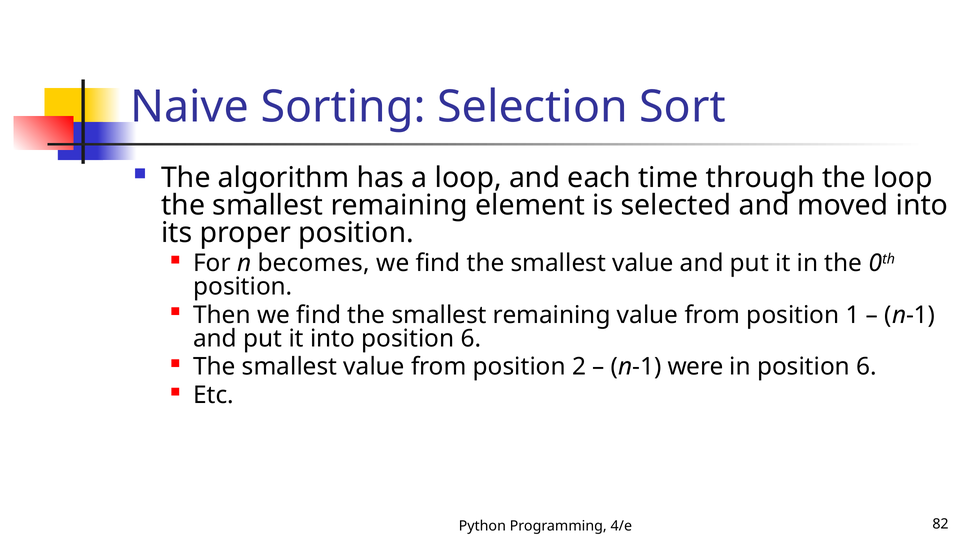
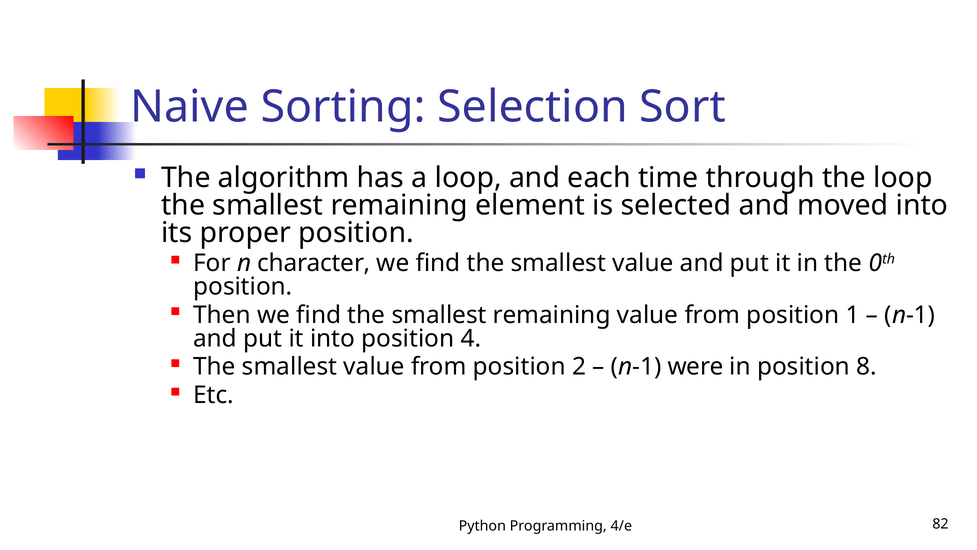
becomes: becomes -> character (314, 263)
into position 6: 6 -> 4 (471, 338)
in position 6: 6 -> 8 (867, 367)
